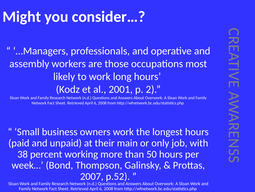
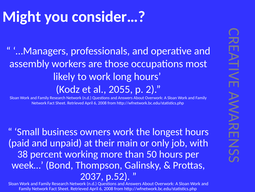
2001: 2001 -> 2055 (121, 89)
2007: 2007 -> 2037 (92, 176)
